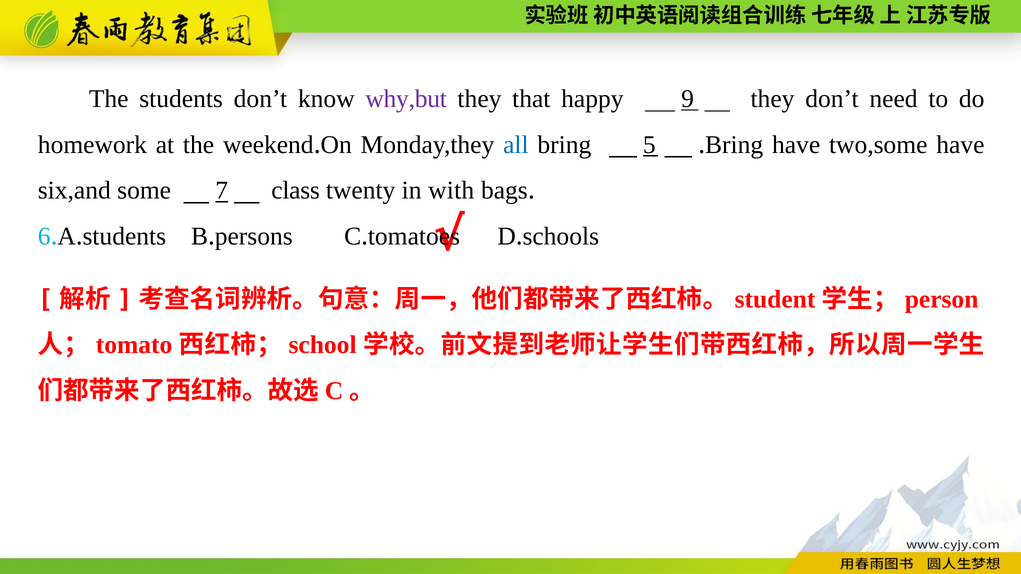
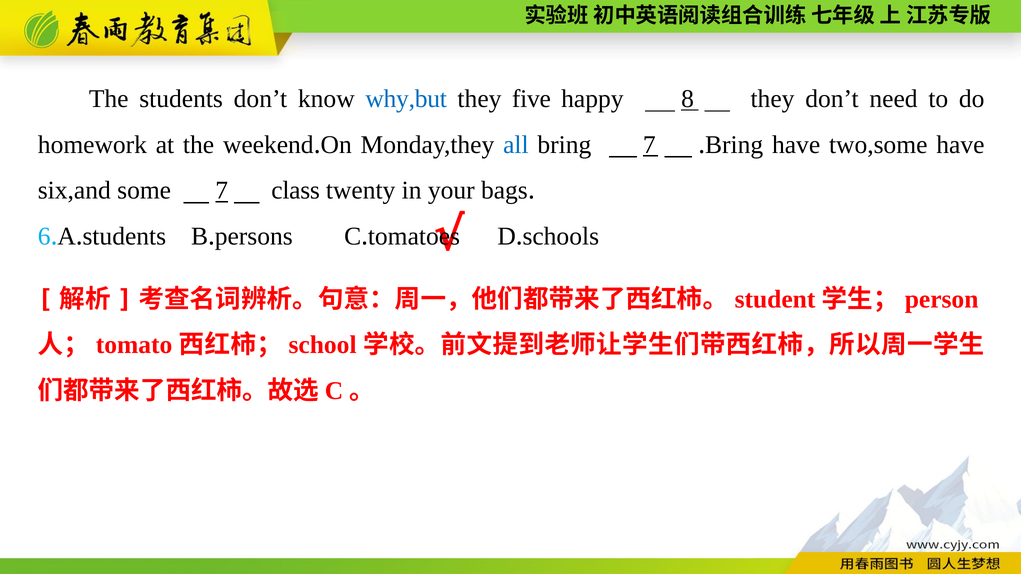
why,but colour: purple -> blue (406, 99)
that: that -> five (531, 99)
9: 9 -> 8 (688, 99)
bring 5: 5 -> 7 (649, 145)
with: with -> your (451, 191)
